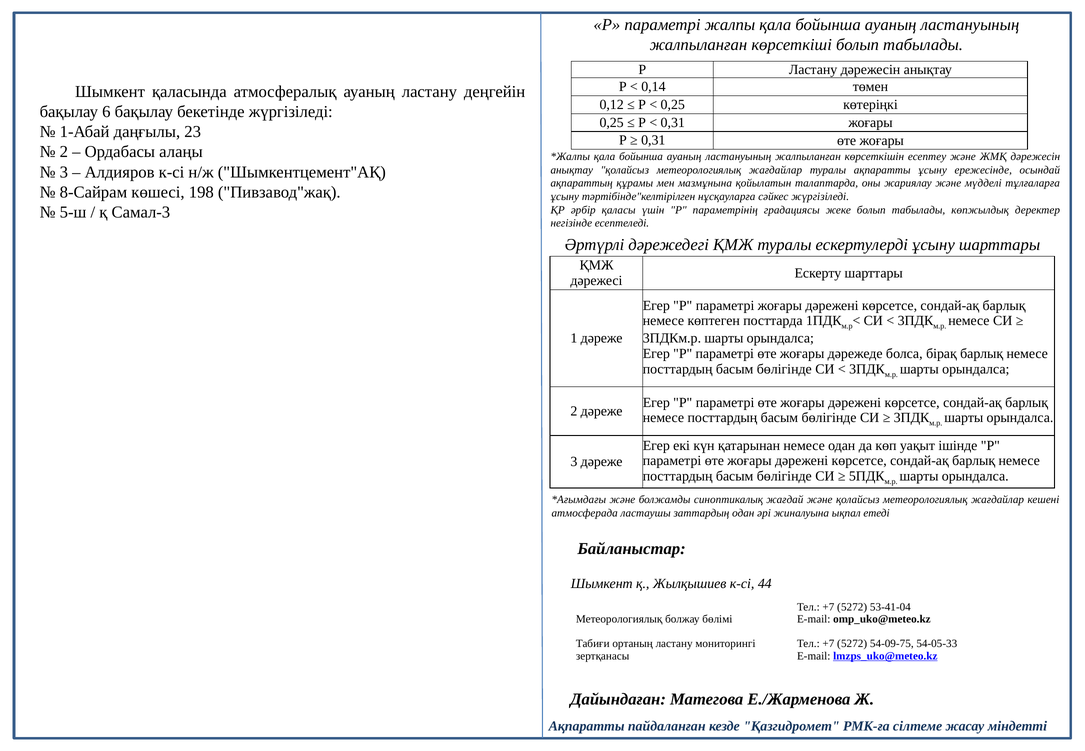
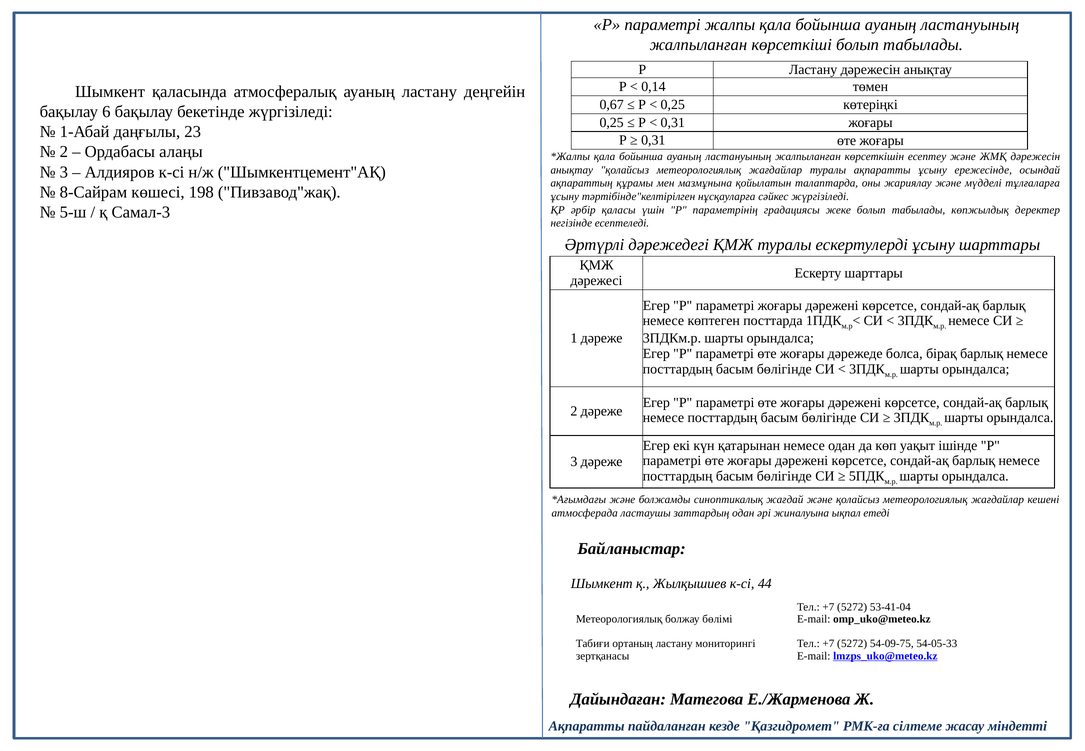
0,12: 0,12 -> 0,67 (612, 105)
